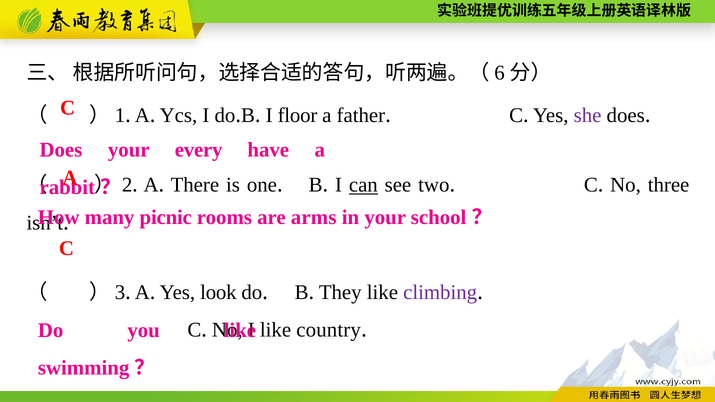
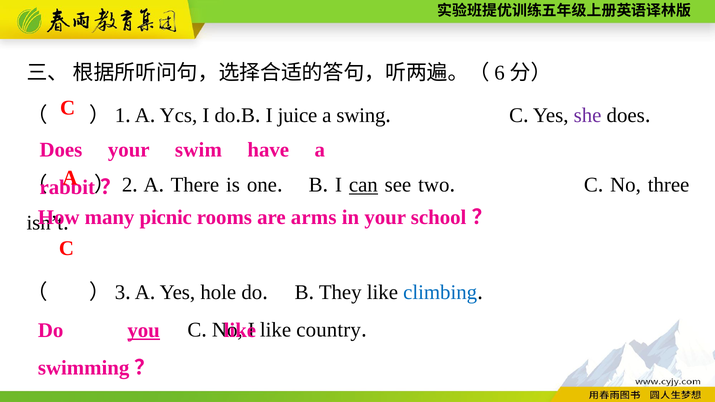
floor: floor -> juice (297, 115)
father: father -> swing (361, 115)
every: every -> swim (198, 150)
look: look -> hole (218, 293)
climbing colour: purple -> blue (440, 293)
you underline: none -> present (144, 331)
